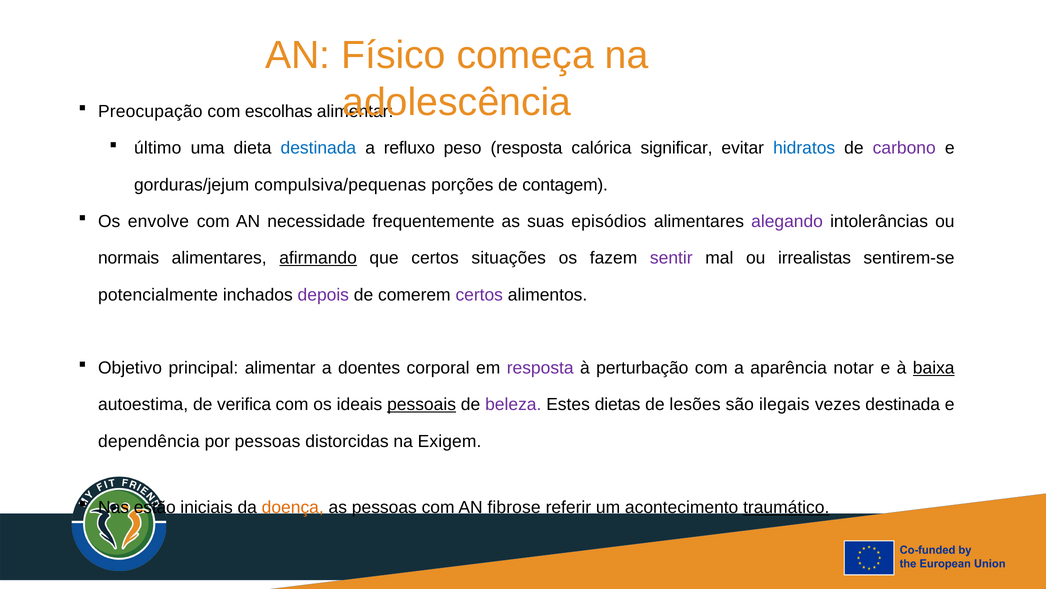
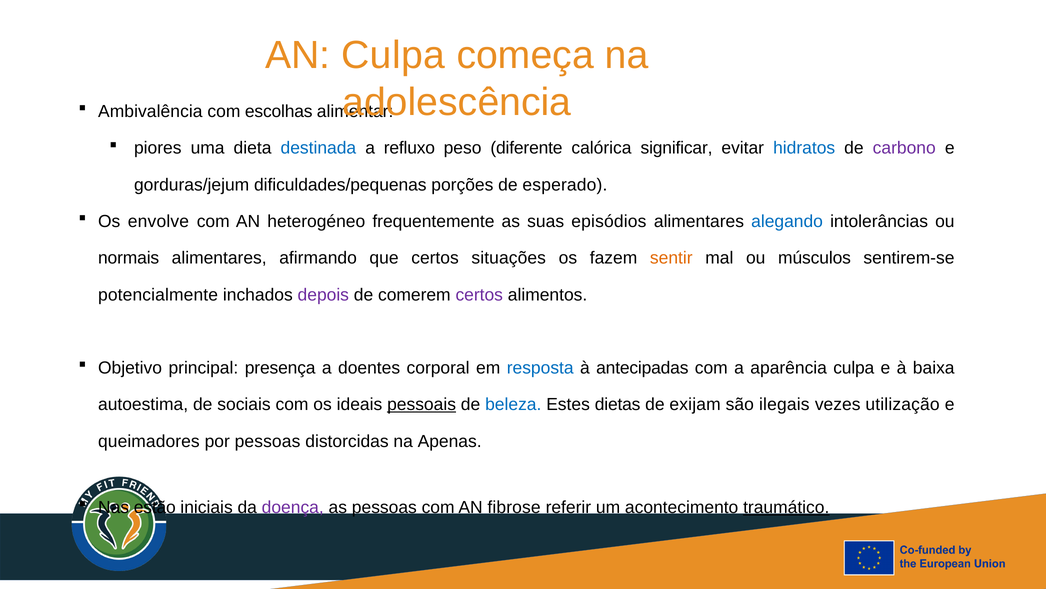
AN Físico: Físico -> Culpa (393, 55)
Preocupação: Preocupação -> Ambivalência (150, 111)
último: último -> piores (158, 148)
peso resposta: resposta -> diferente (526, 148)
compulsiva/pequenas: compulsiva/pequenas -> dificuldades/pequenas (340, 185)
contagem: contagem -> esperado (565, 185)
necessidade: necessidade -> heterogéneo (316, 221)
alegando colour: purple -> blue (787, 221)
afirmando underline: present -> none (318, 258)
sentir colour: purple -> orange (671, 258)
irrealistas: irrealistas -> músculos (815, 258)
principal alimentar: alimentar -> presença (280, 368)
resposta colour: purple -> blue (540, 368)
perturbação: perturbação -> antecipadas (642, 368)
aparência notar: notar -> culpa (854, 368)
baixa underline: present -> none (934, 368)
verifica: verifica -> sociais (244, 404)
beleza colour: purple -> blue (513, 404)
lesões: lesões -> exijam (695, 404)
vezes destinada: destinada -> utilização (903, 404)
dependência: dependência -> queimadores (149, 441)
Exigem: Exigem -> Apenas (450, 441)
doença colour: orange -> purple (293, 507)
